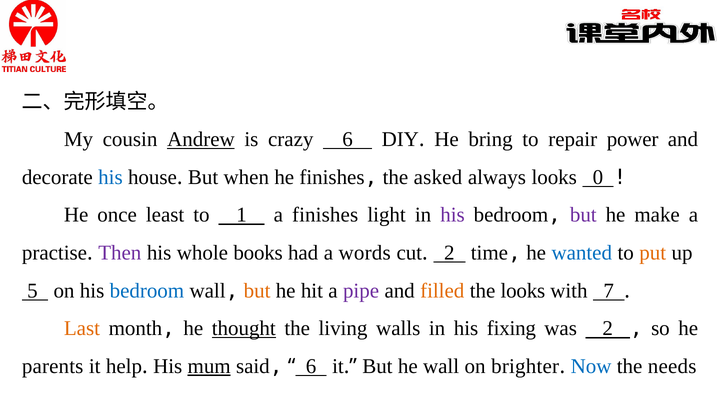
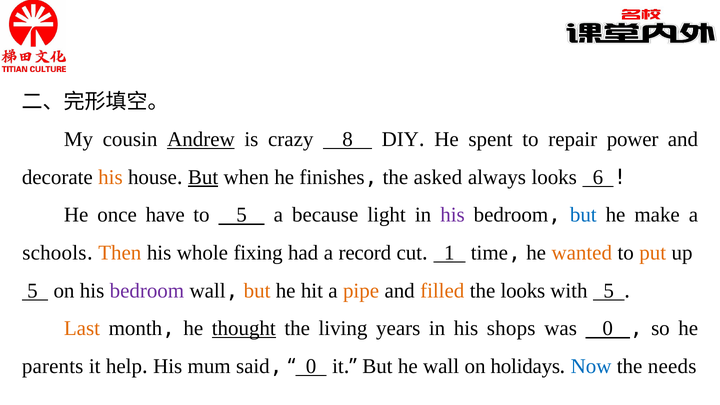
crazy 6: 6 -> 8 (348, 139)
bring: bring -> spent (491, 139)
his colour: blue -> orange (110, 177)
But underline: none -> present (203, 177)
0: 0 -> 6 (598, 177)
least: least -> have (165, 215)
to 1: 1 -> 5 (242, 215)
a finishes: finishes -> because (325, 215)
but colour: purple -> blue (583, 215)
practise: practise -> schools (54, 253)
Then colour: purple -> orange (120, 253)
books: books -> fixing (258, 253)
words: words -> record (365, 253)
2: 2 -> 1 (449, 253)
wanted colour: blue -> orange (582, 253)
bedroom colour: blue -> purple (147, 291)
pipe colour: purple -> orange (361, 291)
with 7: 7 -> 5 (609, 291)
walls: walls -> years (398, 329)
fixing: fixing -> shops (511, 329)
was 2: 2 -> 0 (608, 329)
mum underline: present -> none (209, 366)
6: 6 -> 0 (311, 366)
brighter: brighter -> holidays (525, 366)
